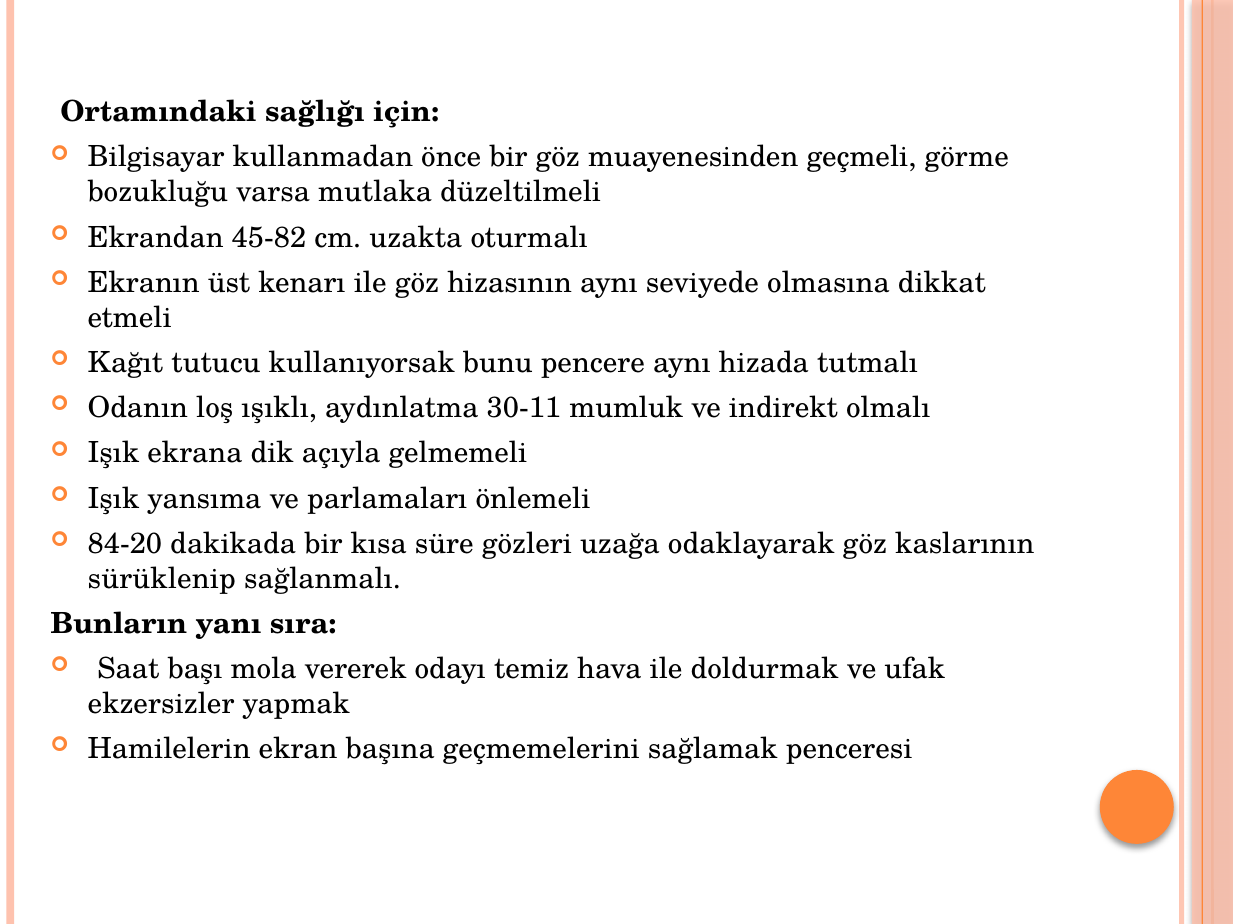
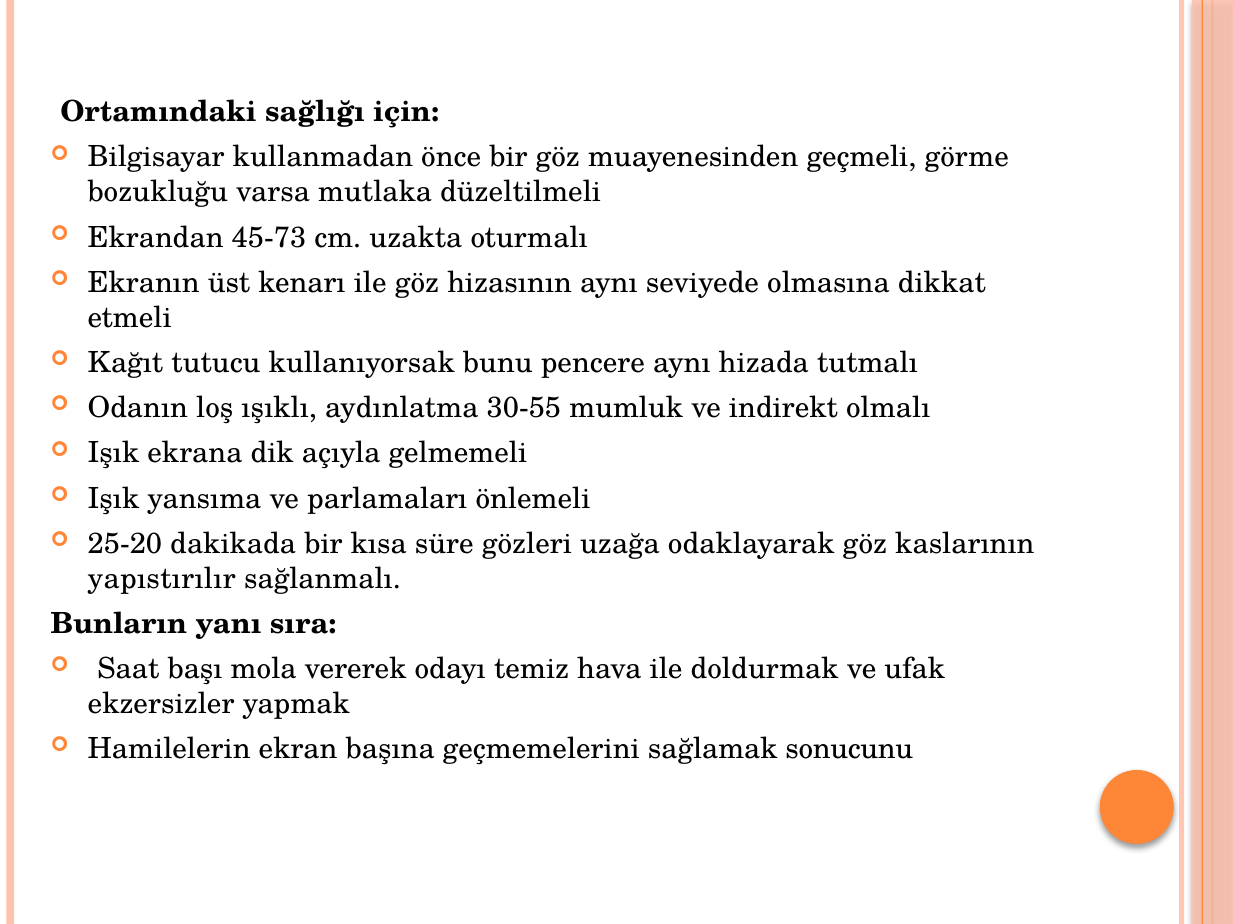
45-82: 45-82 -> 45-73 (269, 238)
30-11: 30-11 -> 30-55 (524, 408)
84-20: 84-20 -> 25-20 (125, 544)
sürüklenip: sürüklenip -> yapıstırılır (162, 579)
penceresi: penceresi -> sonucunu (849, 750)
